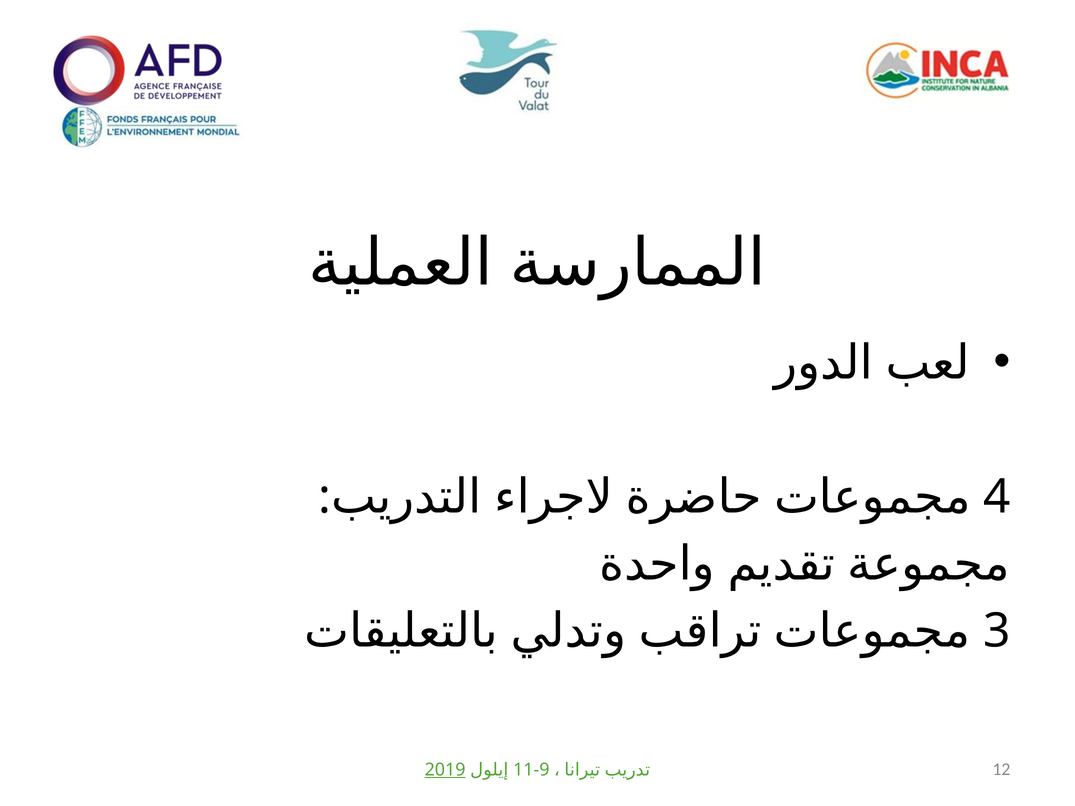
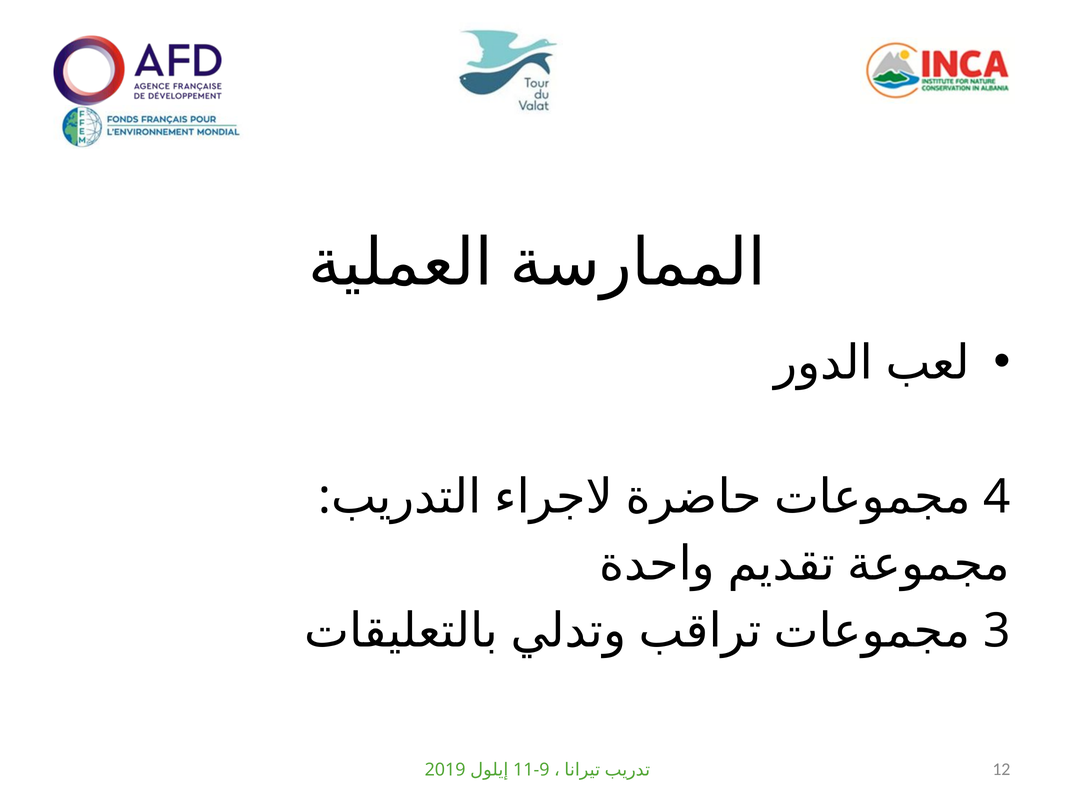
2019 underline: present -> none (445, 770)
